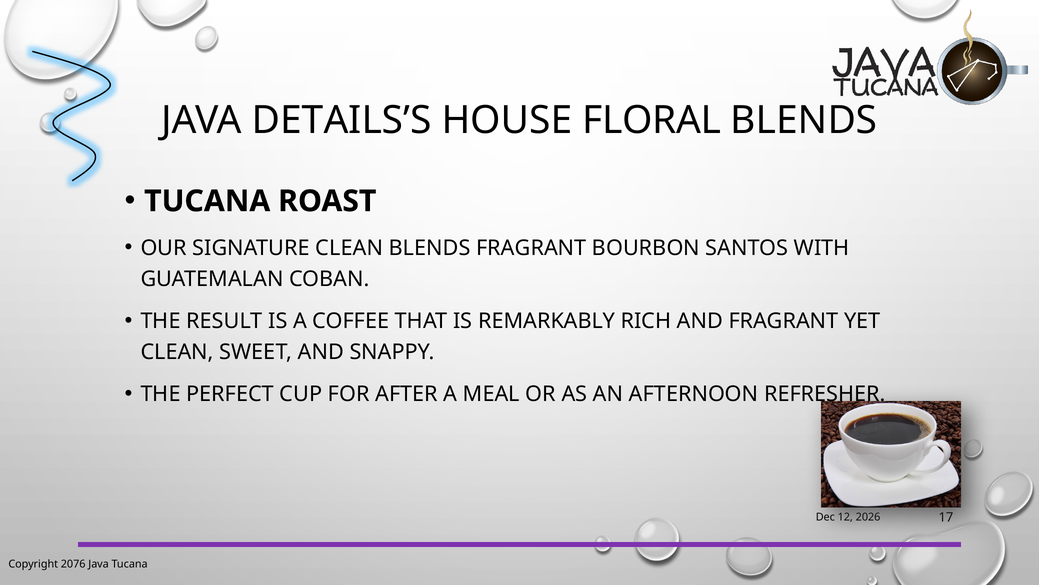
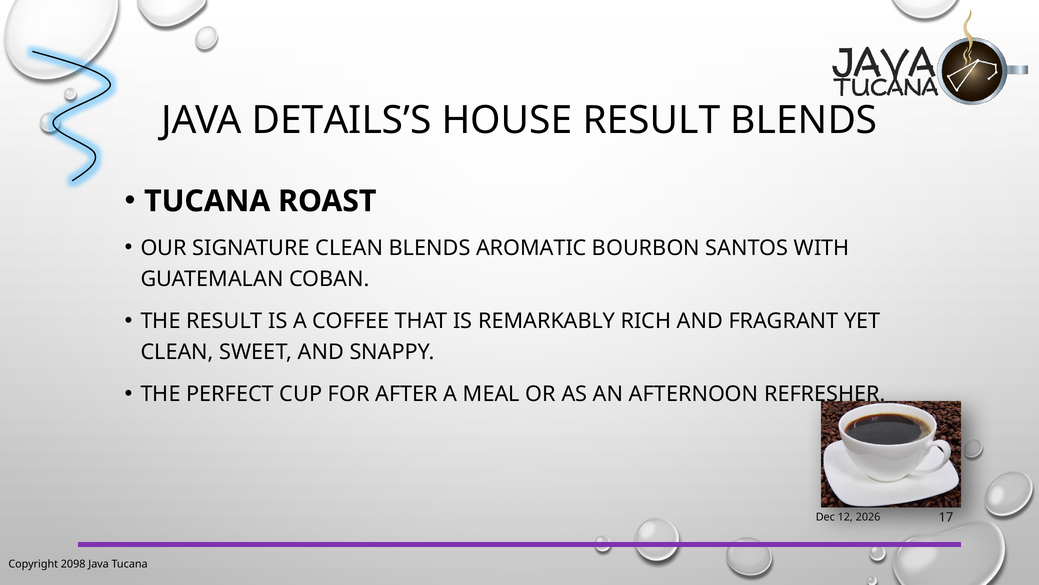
HOUSE FLORAL: FLORAL -> RESULT (651, 120)
BLENDS FRAGRANT: FRAGRANT -> AROMATIC (531, 248)
2076: 2076 -> 2098 (73, 564)
